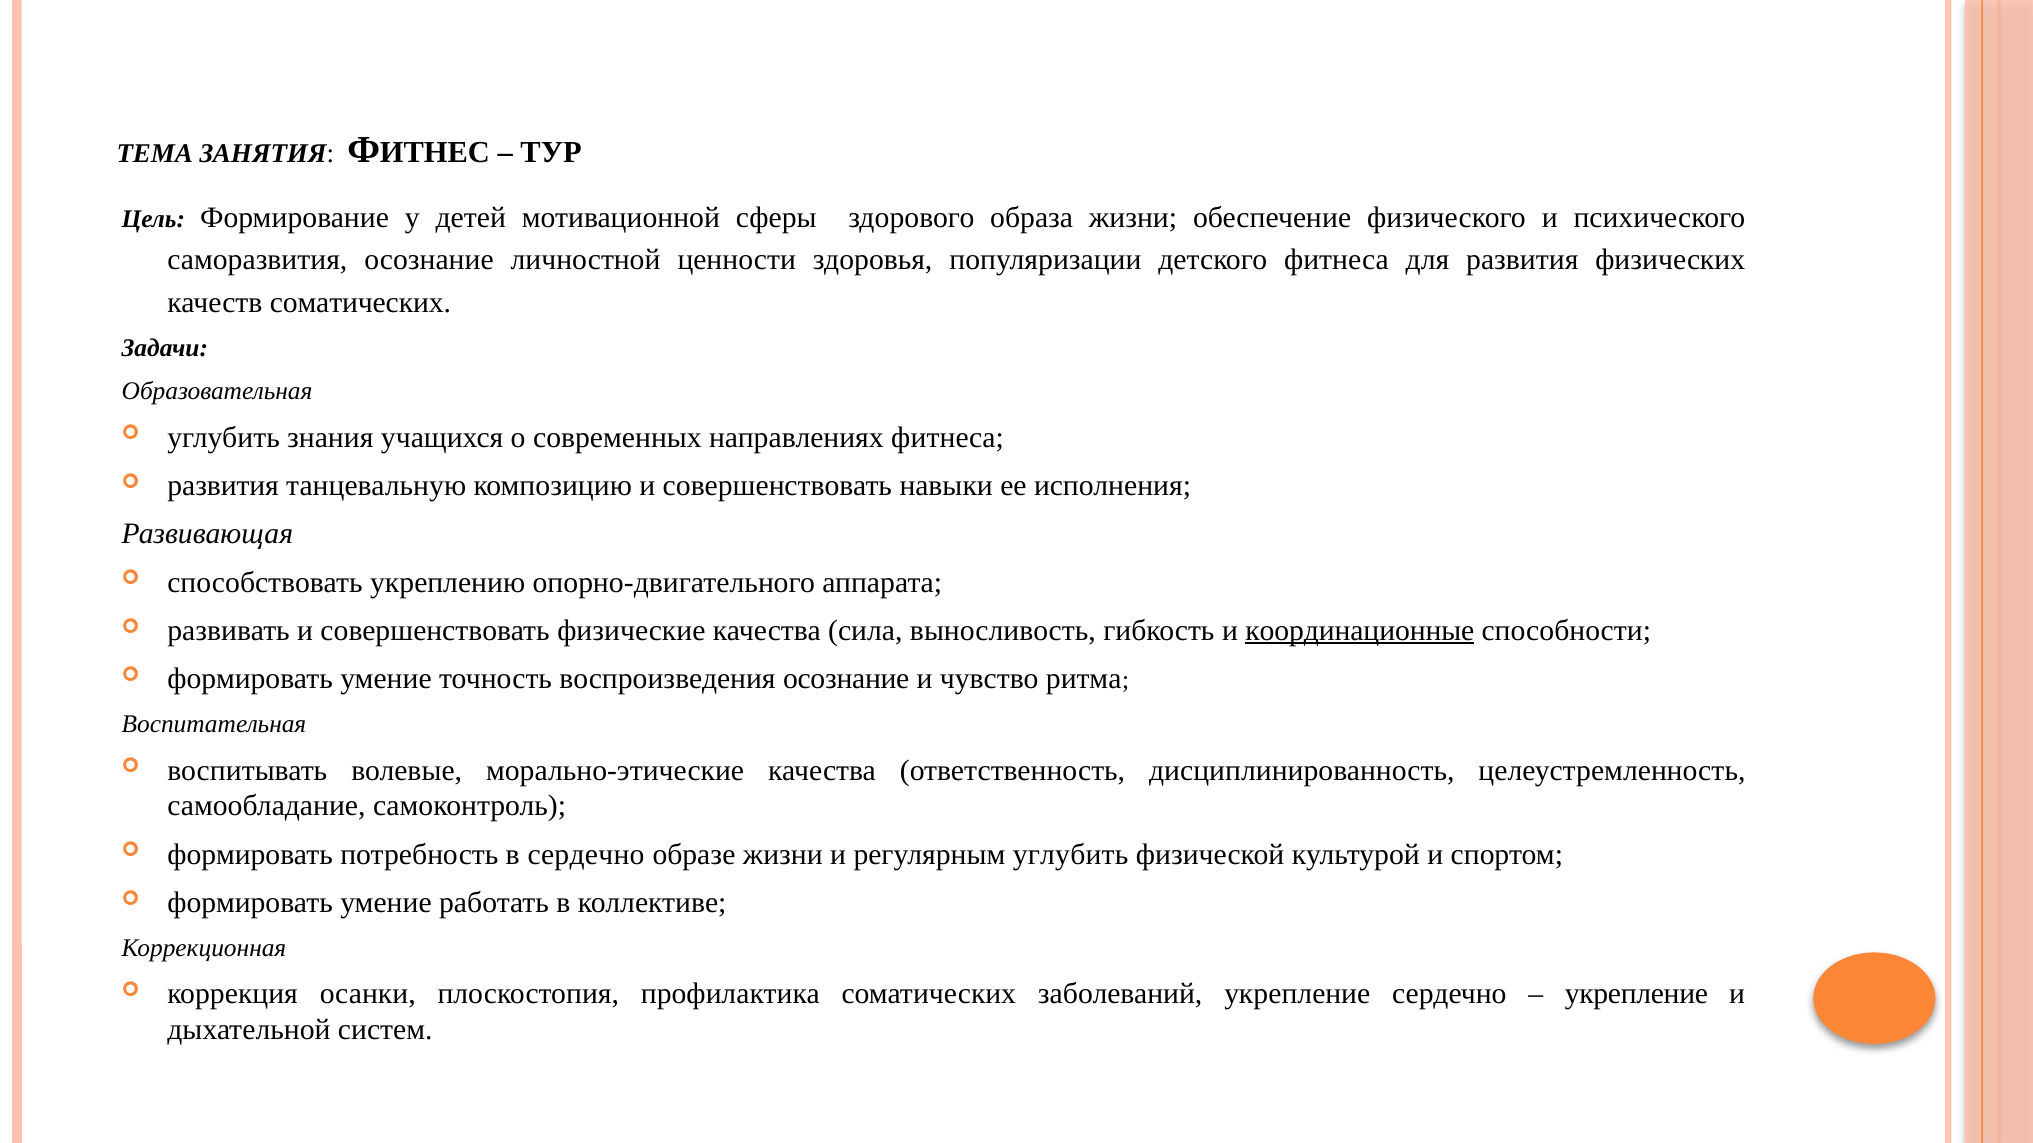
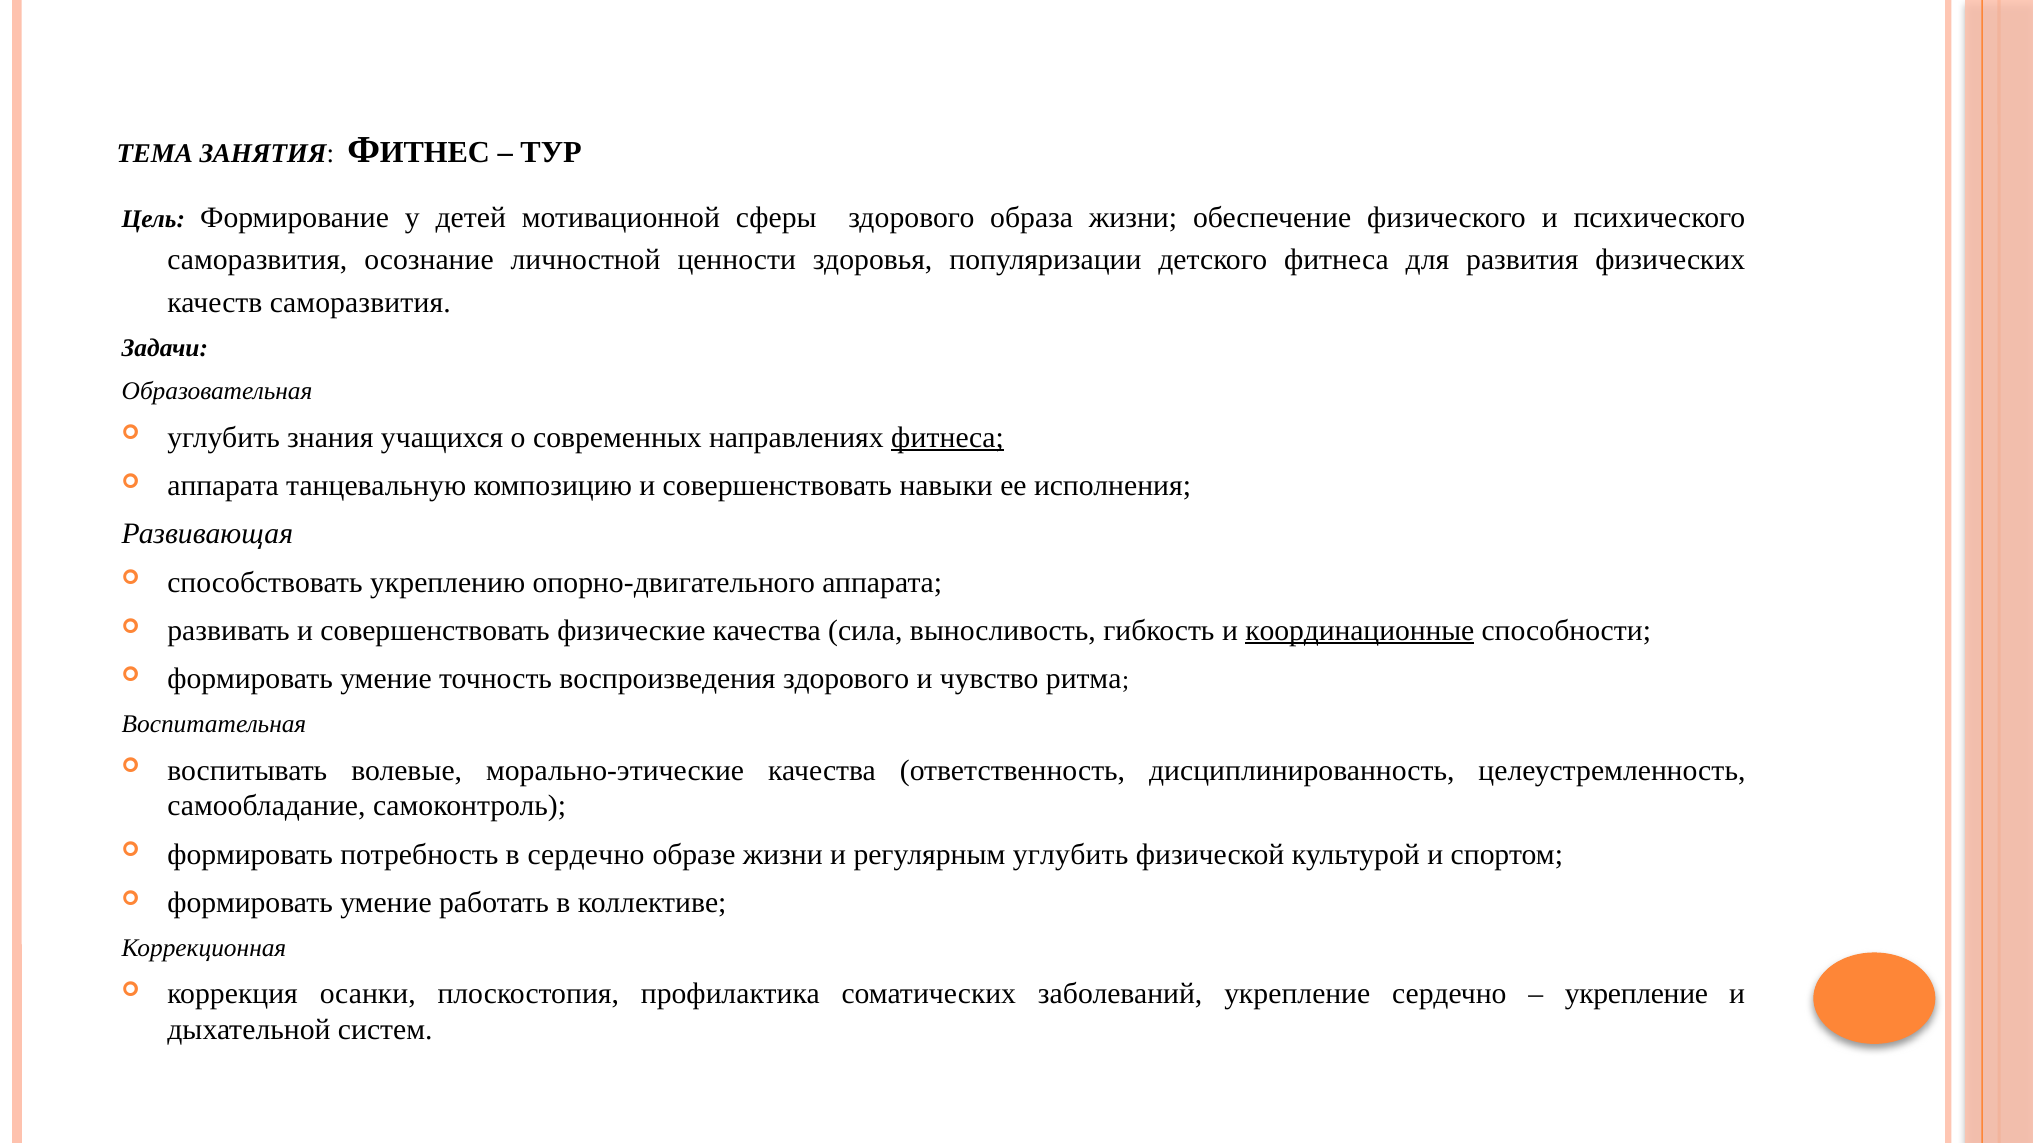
качеств соматических: соматических -> саморазвития (360, 303)
фитнеса underline: none -> present (948, 438)
развития: развития -> аппарата (223, 486)
воспроизведения осознание: осознание -> здорового (846, 679)
